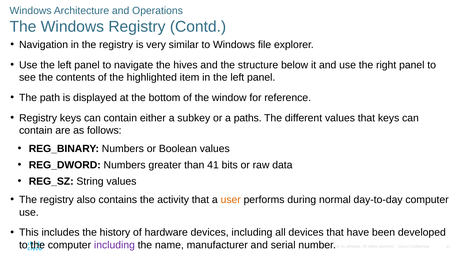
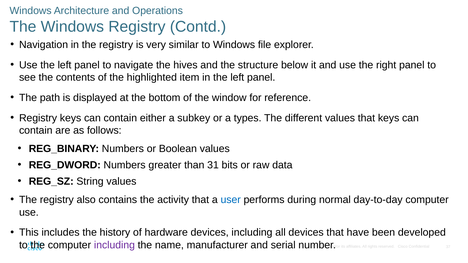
paths: paths -> types (248, 118)
41: 41 -> 31 (213, 165)
user colour: orange -> blue (231, 200)
